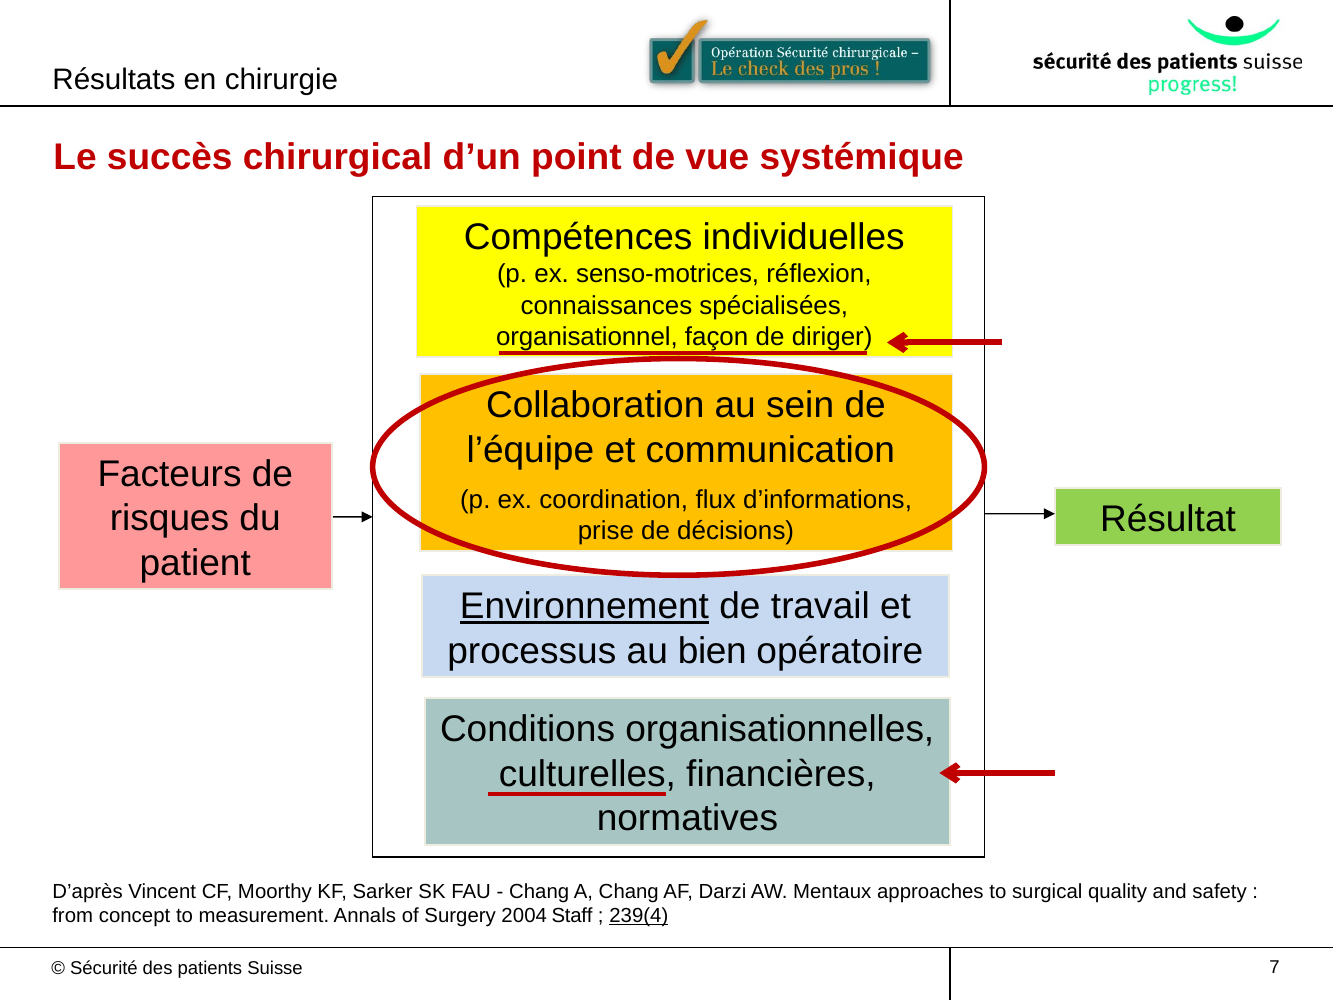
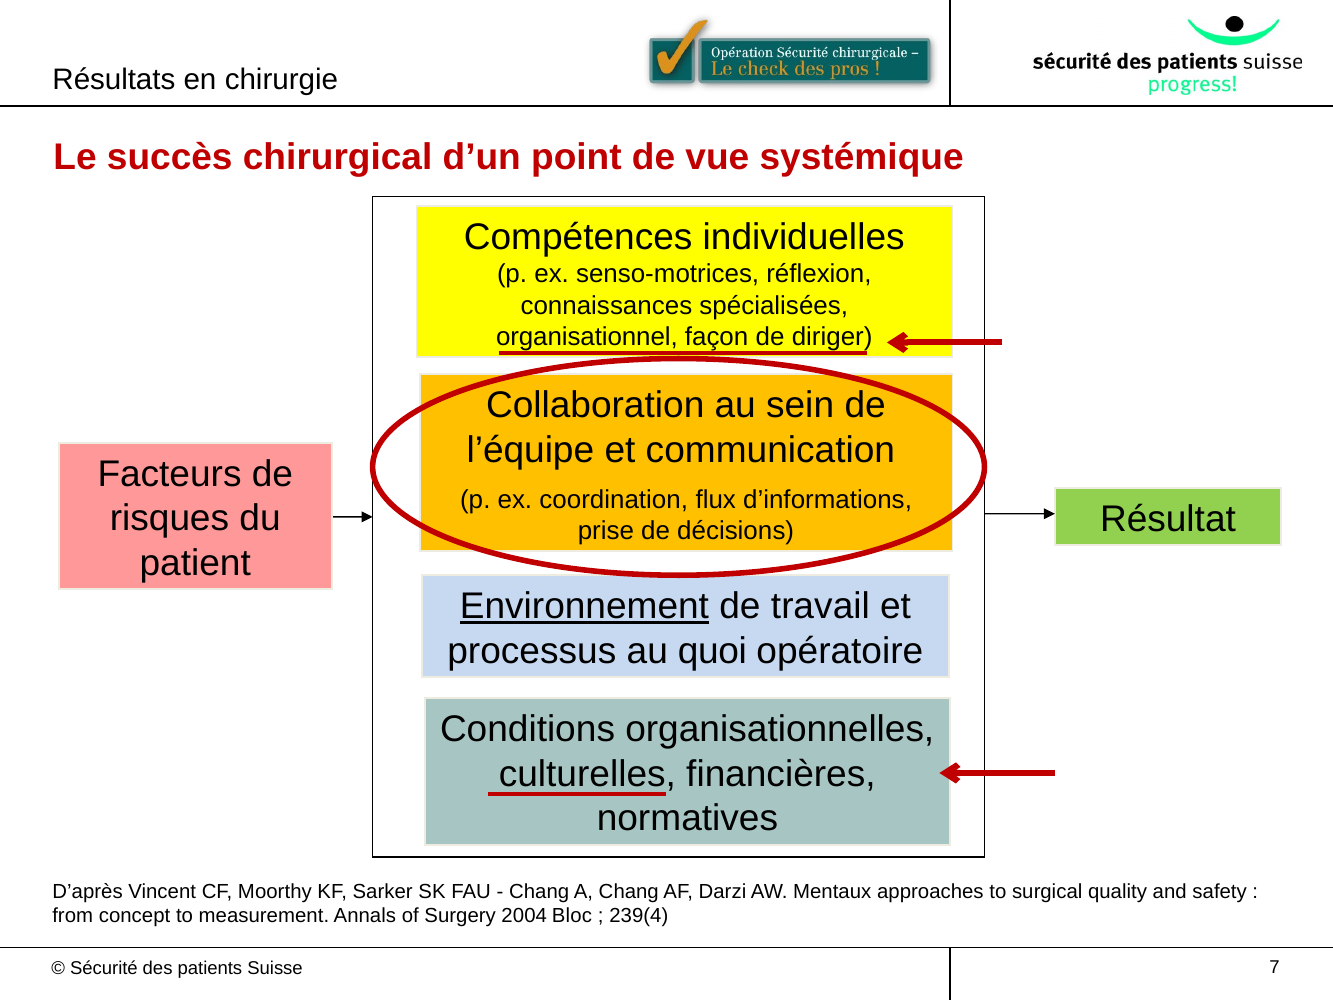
bien: bien -> quoi (712, 651)
Staff: Staff -> Bloc (572, 916)
239(4 underline: present -> none (639, 916)
